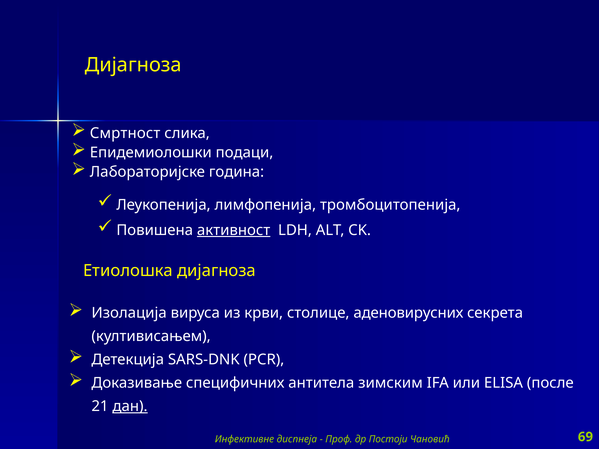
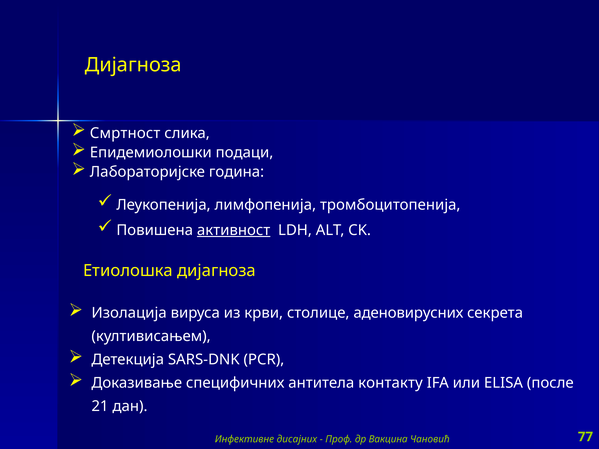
зимским: зимским -> контакту (390, 383)
дан underline: present -> none (130, 407)
диспнеја: диспнеја -> дисајних (297, 439)
Постоји: Постоји -> Вакцина (388, 439)
69: 69 -> 77 (585, 437)
